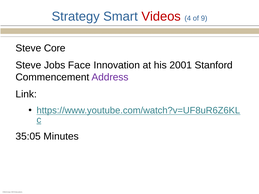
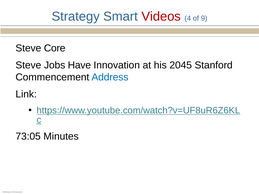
Face: Face -> Have (79, 65)
2001: 2001 -> 2045 (181, 65)
Address colour: purple -> blue (110, 77)
35:05: 35:05 -> 73:05 (28, 137)
